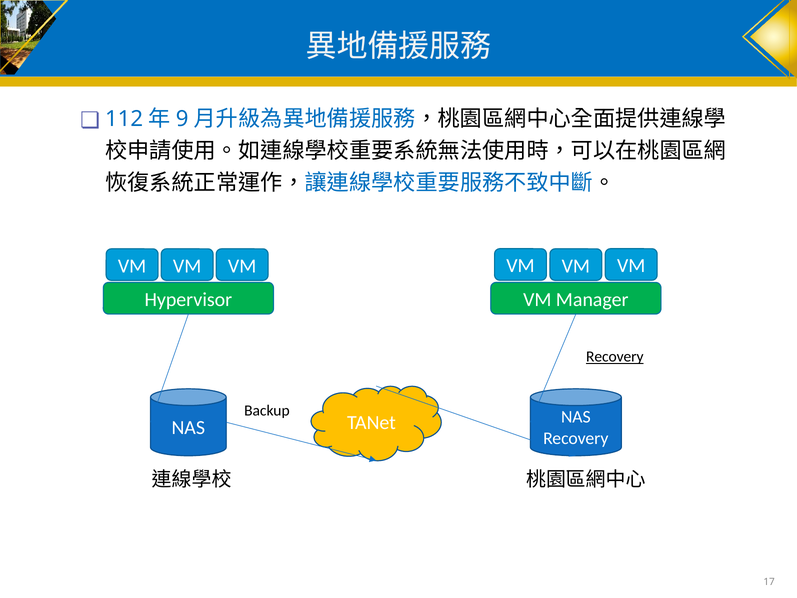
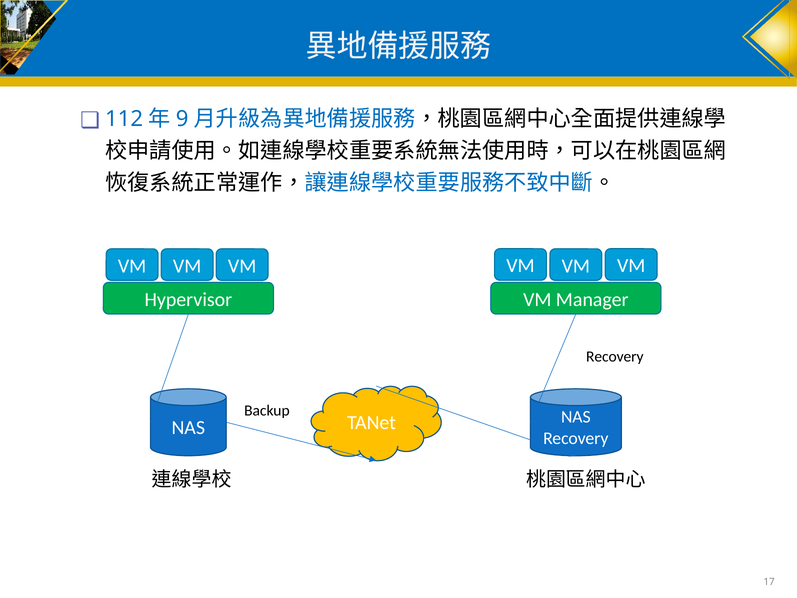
Recovery underline: present -> none (615, 357)
